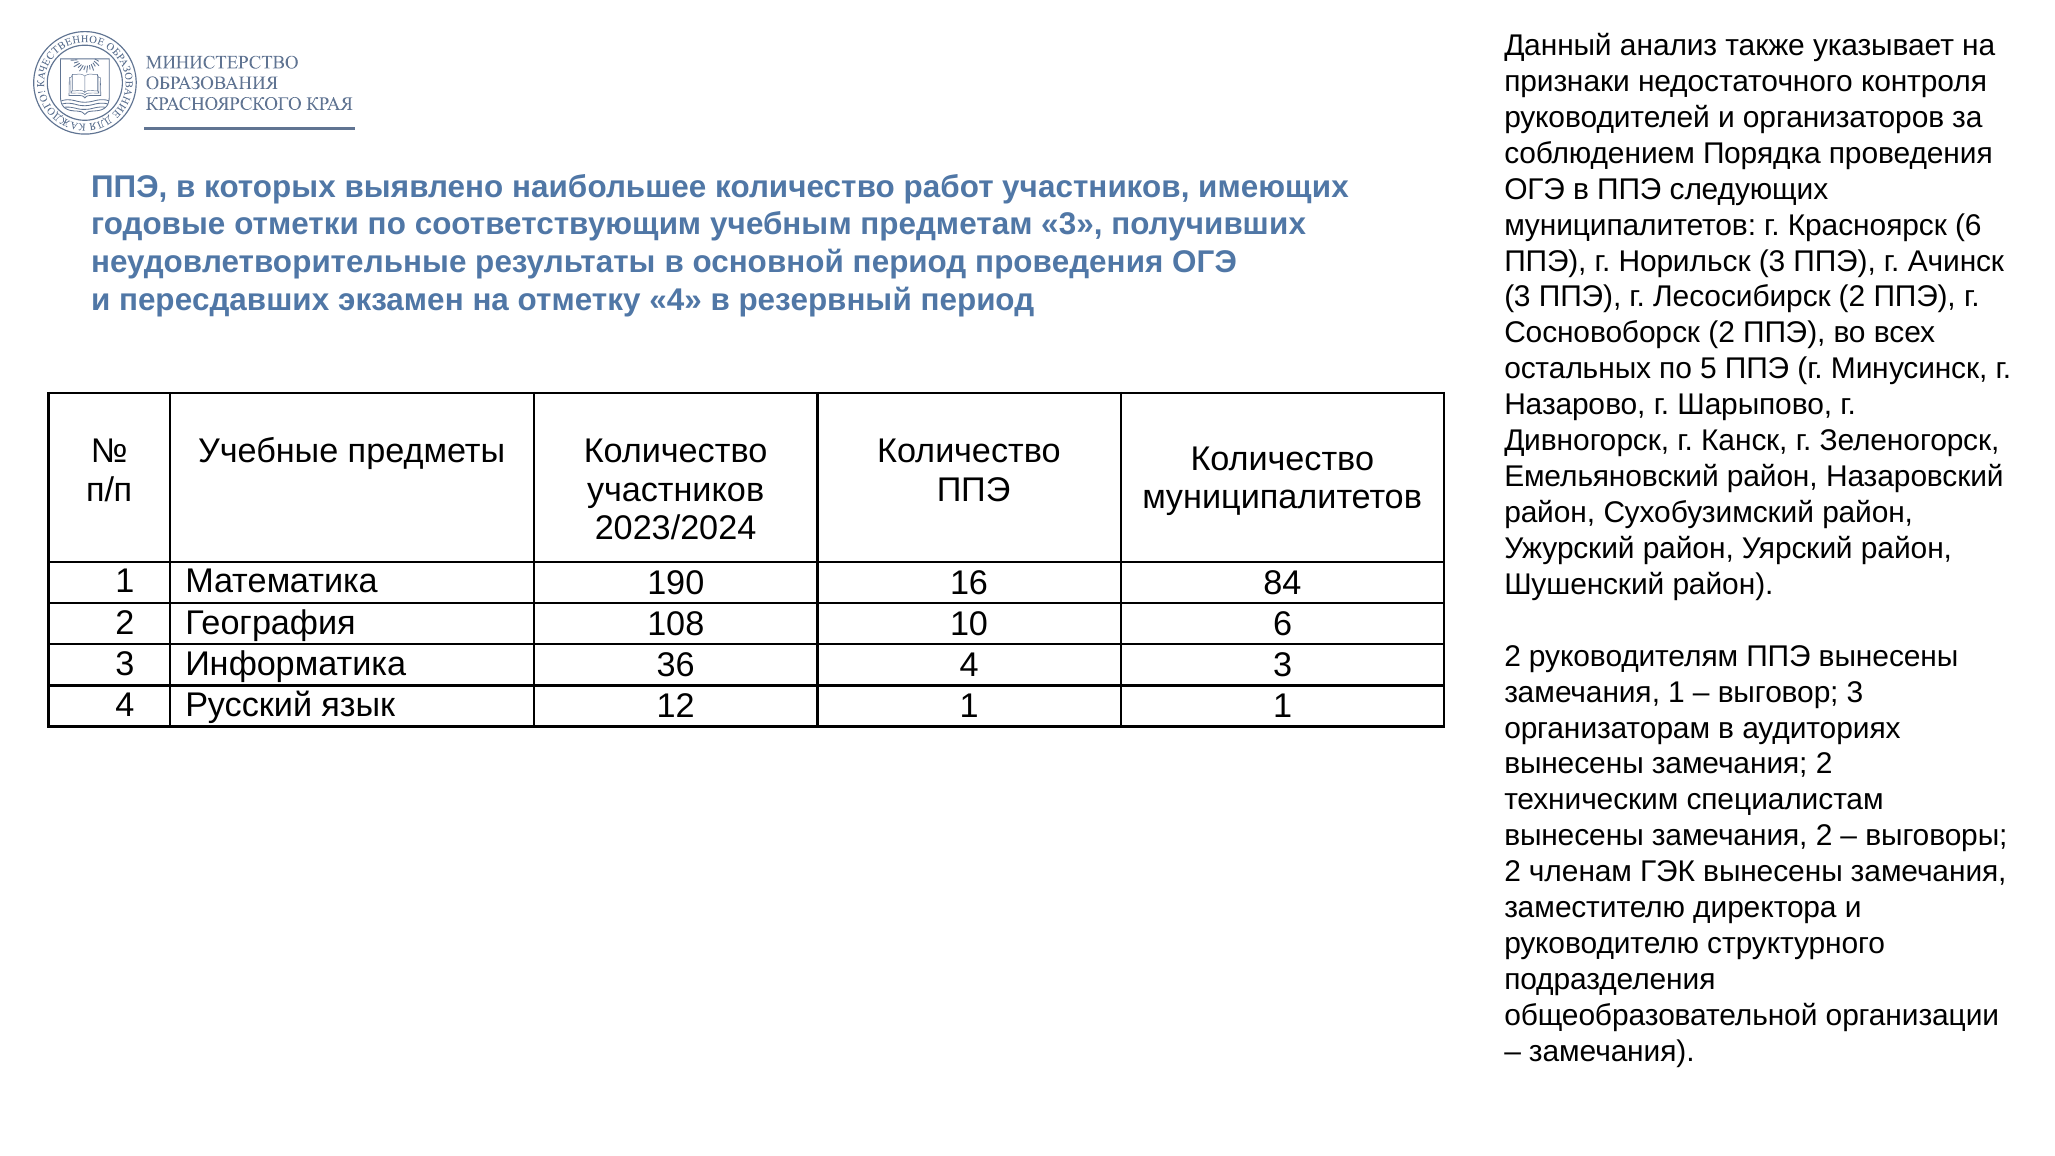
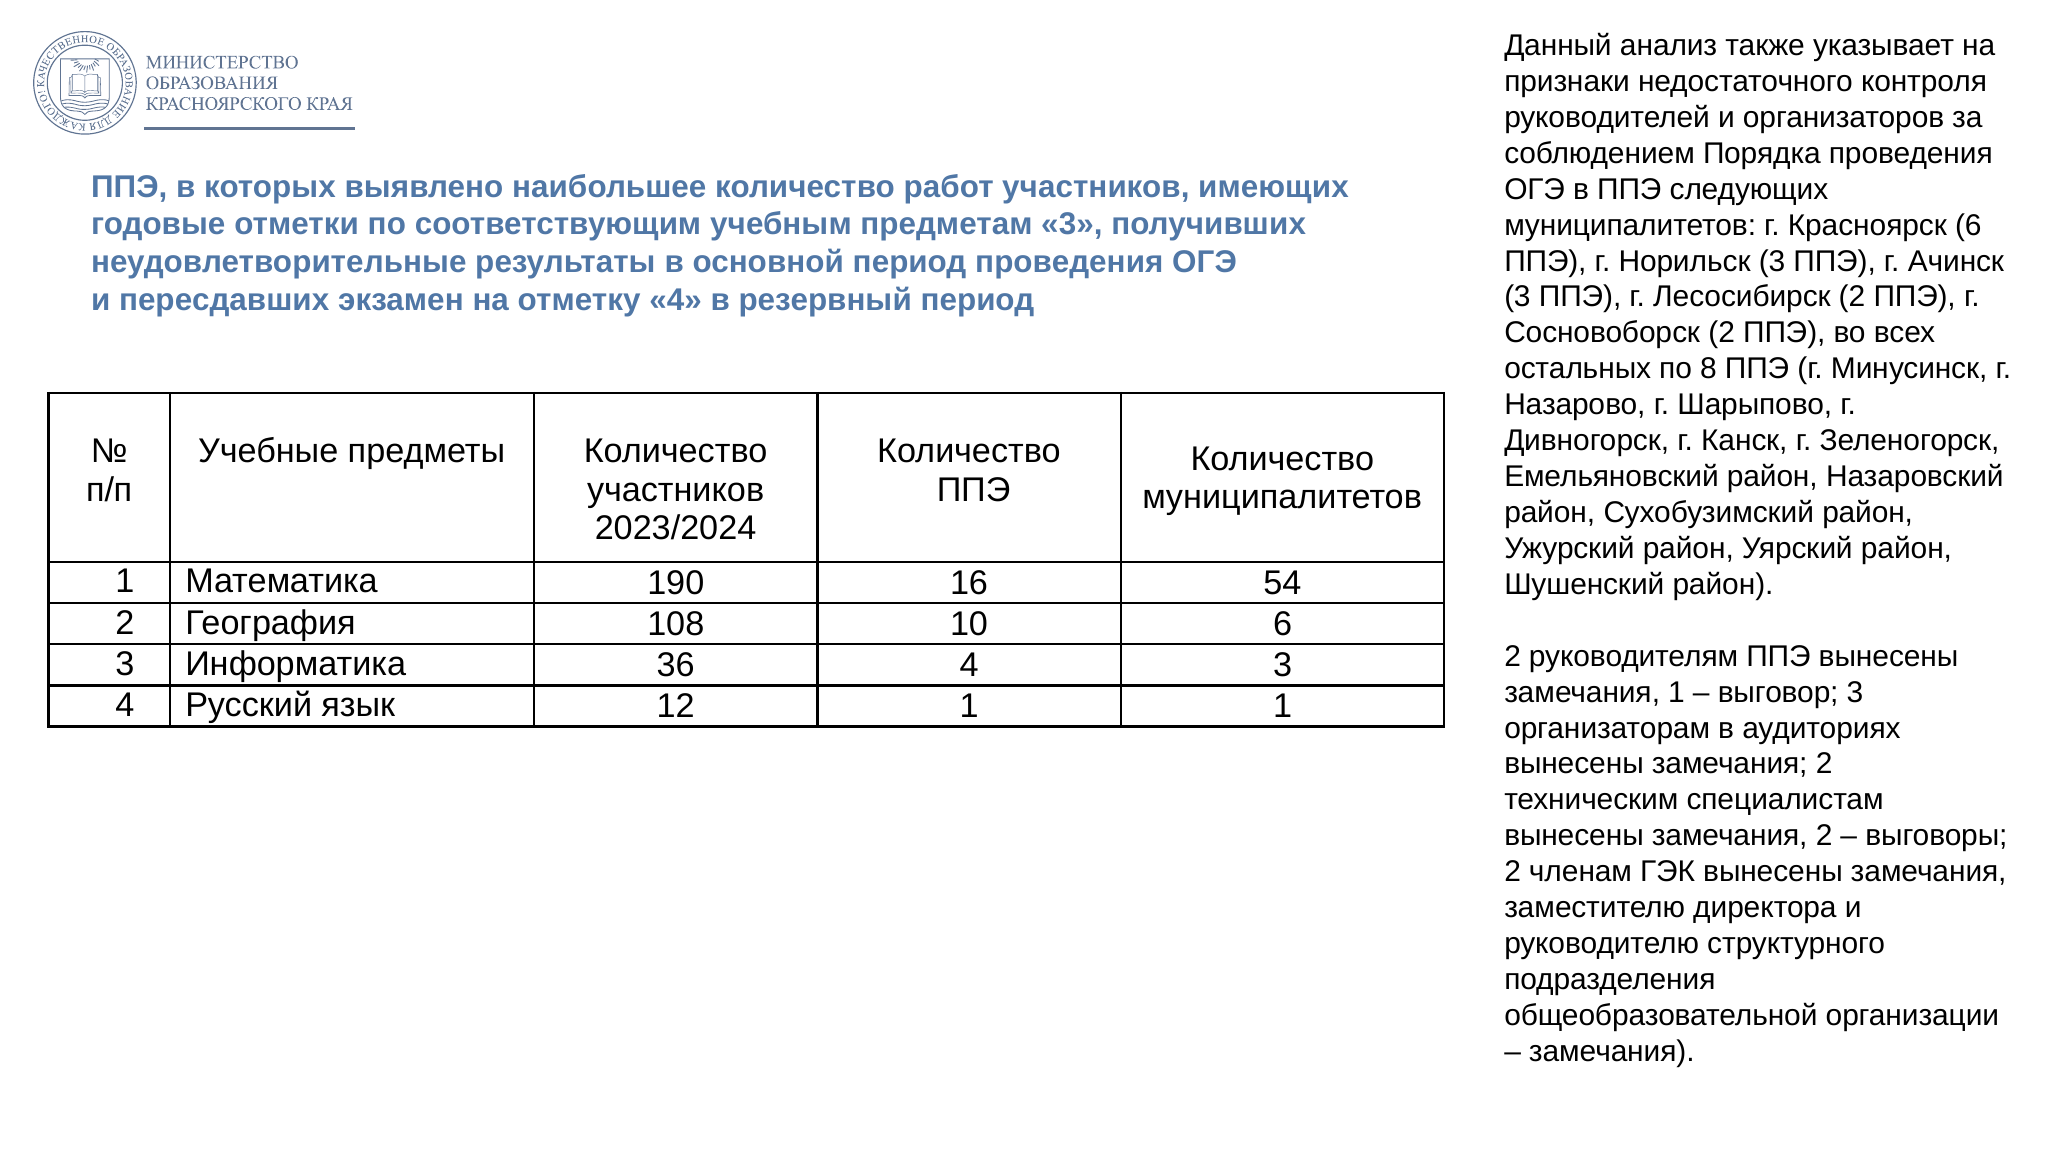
5: 5 -> 8 (1709, 369)
84: 84 -> 54 (1282, 583)
